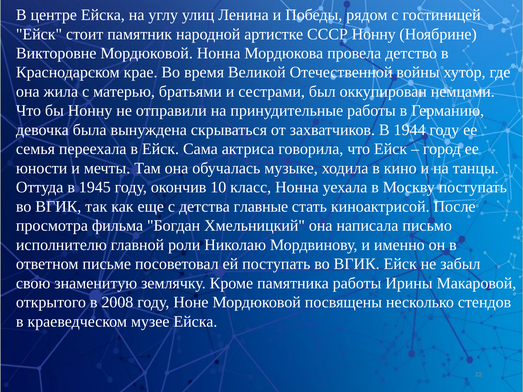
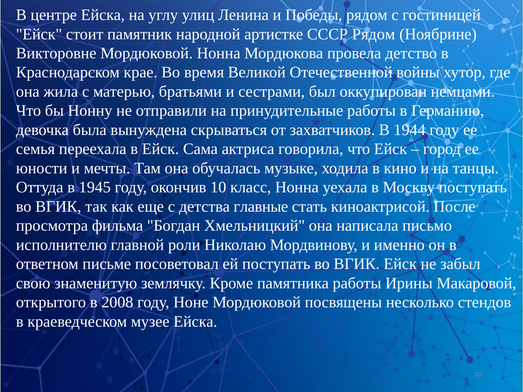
СССР Нонну: Нонну -> Рядом (374, 34)
